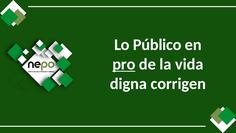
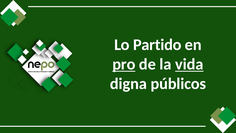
Público: Público -> Partido (157, 45)
vida underline: none -> present (189, 64)
corrigen: corrigen -> públicos (178, 84)
